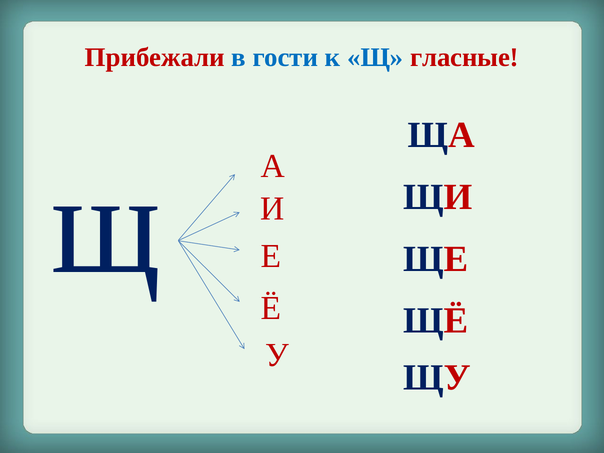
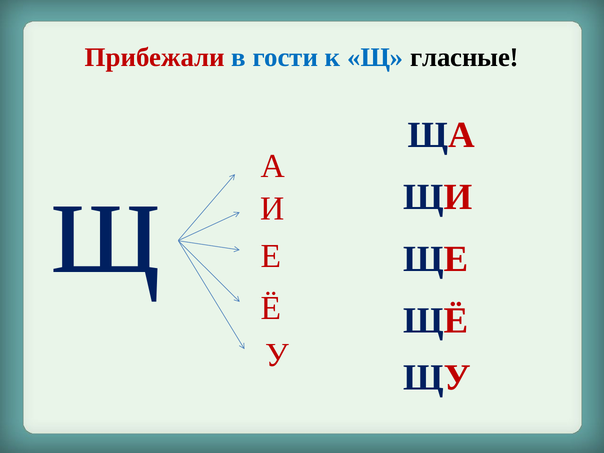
гласные colour: red -> black (465, 57)
